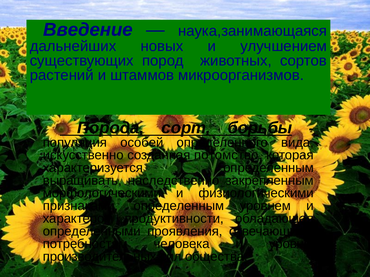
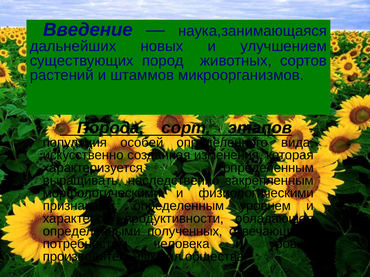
борьбы: борьбы -> этапов (260, 128)
потомство: потомство -> изменения (228, 155)
проявления: проявления -> полученных (185, 232)
